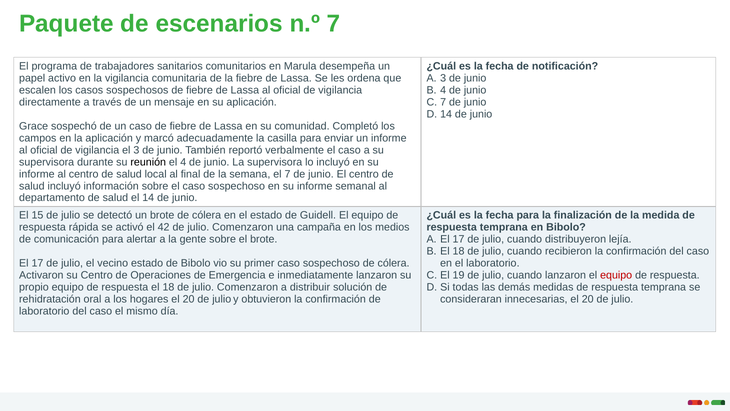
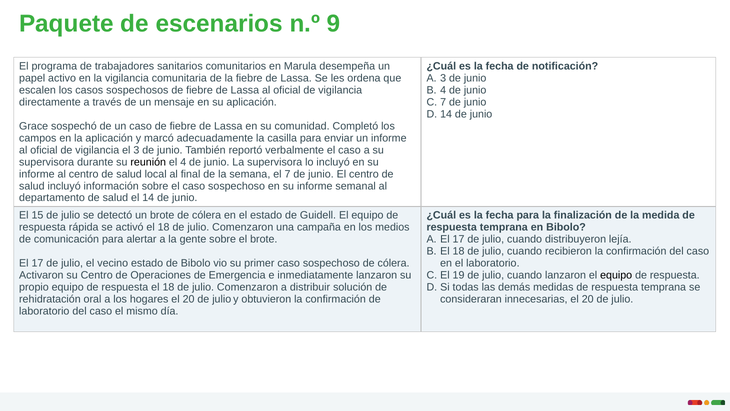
n.º 7: 7 -> 9 (334, 24)
activó el 42: 42 -> 18 (164, 227)
equipo colour: red -> black (616, 275)
